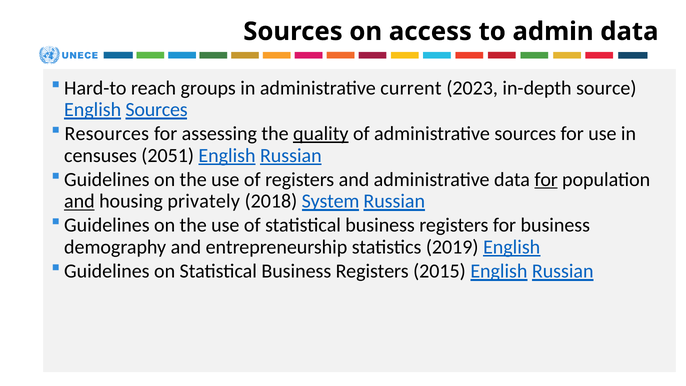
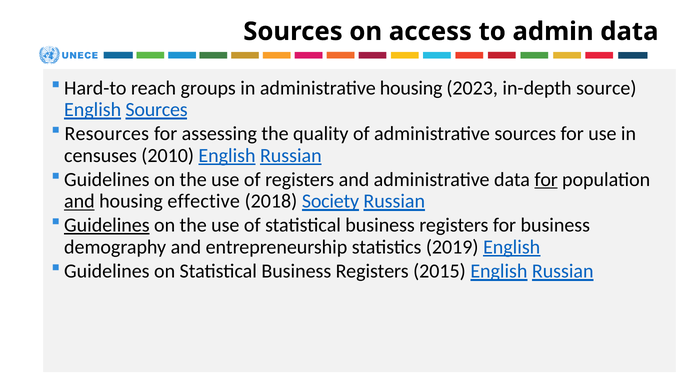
administrative current: current -> housing (411, 88)
quality underline: present -> none (321, 134)
2051: 2051 -> 2010 (168, 156)
privately: privately -> effective (204, 201)
System: System -> Society (331, 201)
Guidelines underline: none -> present (107, 225)
